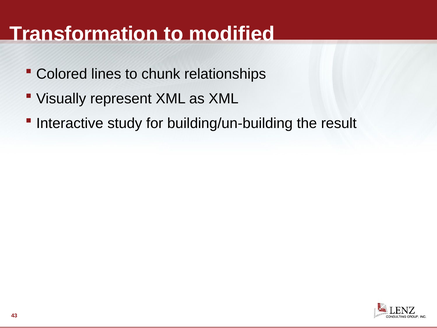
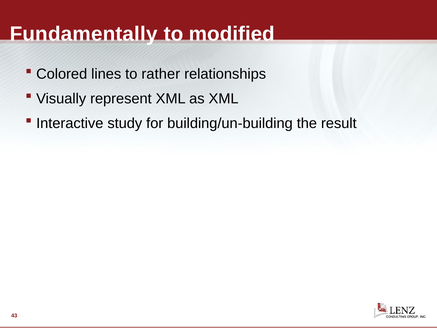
Transformation: Transformation -> Fundamentally (84, 34)
chunk: chunk -> rather (161, 74)
